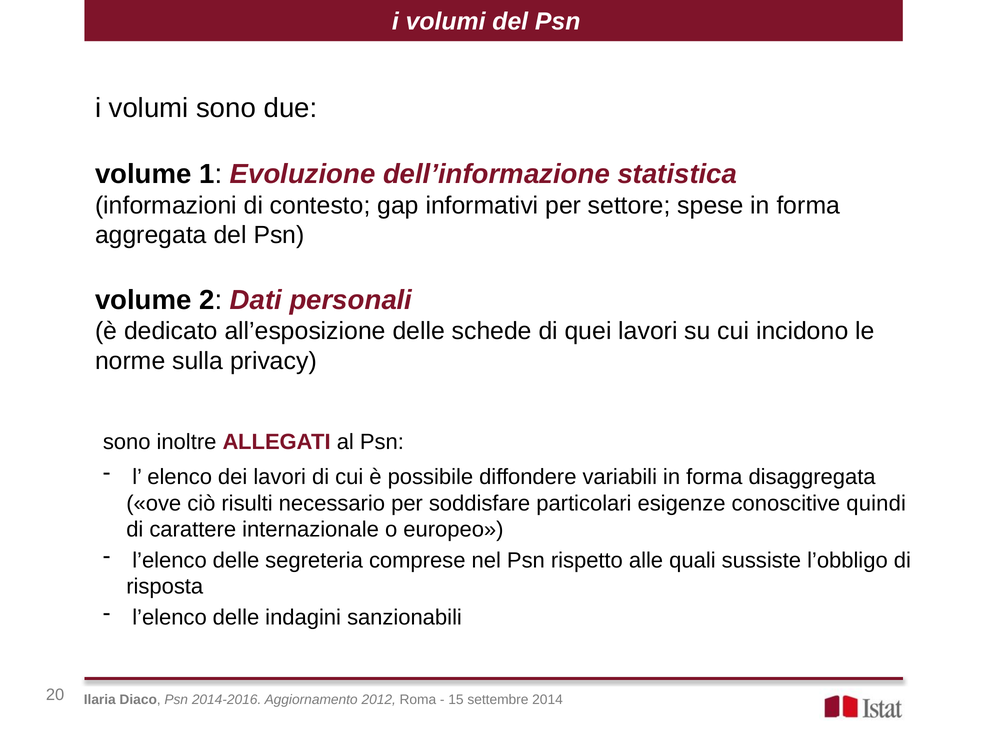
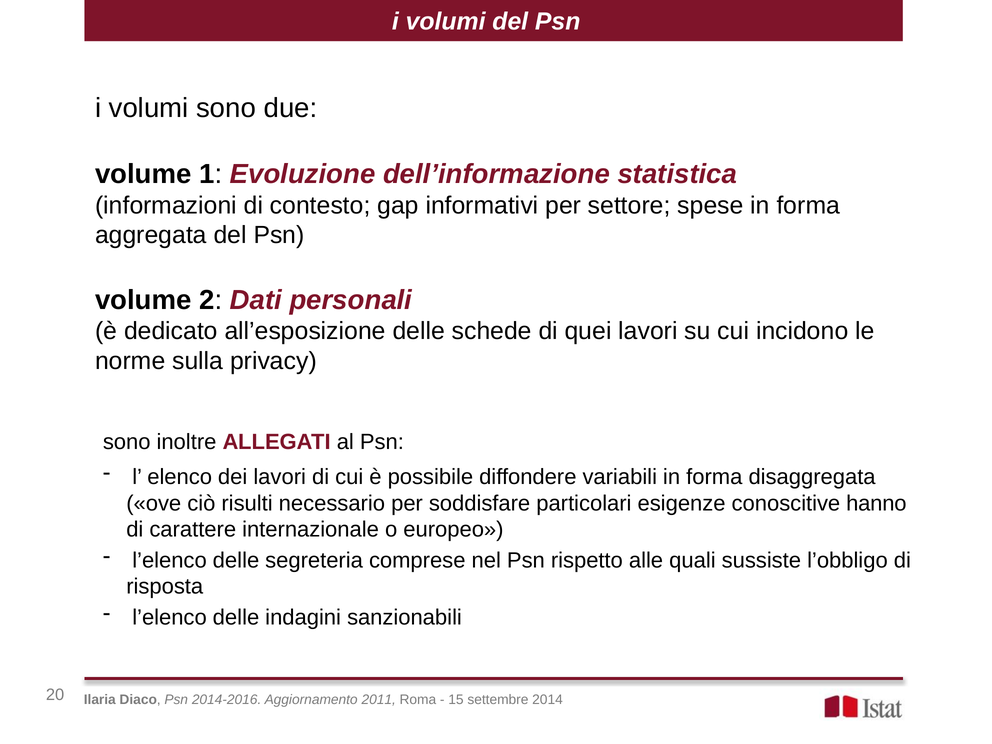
quindi: quindi -> hanno (876, 503)
2012: 2012 -> 2011 (379, 700)
